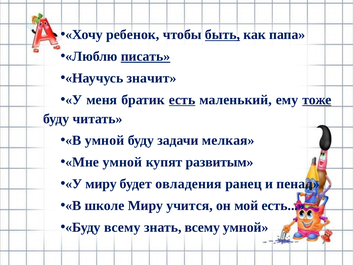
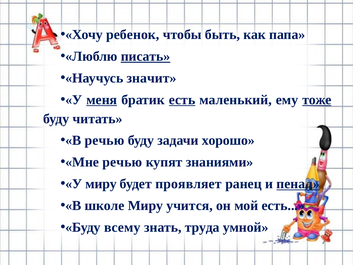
быть underline: present -> none (222, 35)
меня underline: none -> present (102, 100)
умной: умной -> речью (104, 140)
мелкая: мелкая -> хорошо (228, 140)
умной: умной -> речью (122, 162)
развитым: развитым -> знаниями (220, 162)
овладения: овладения -> проявляет (189, 184)
пенал underline: none -> present (298, 184)
знать всему: всему -> труда (202, 227)
